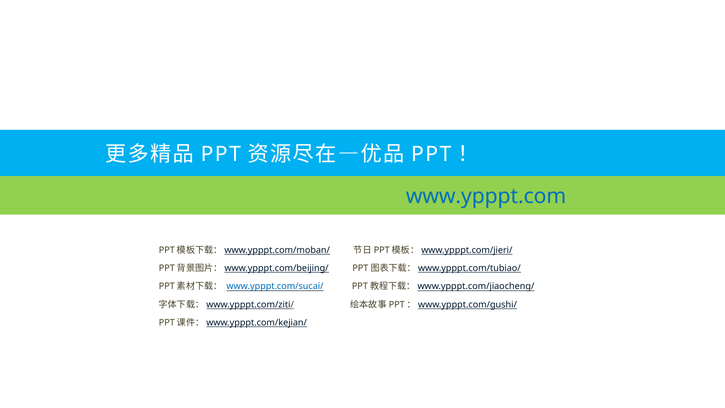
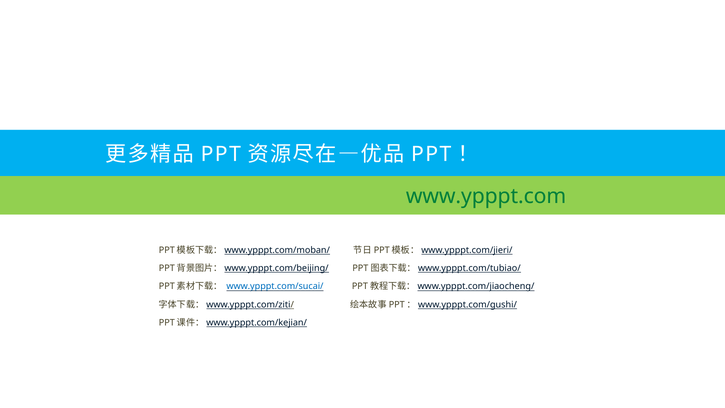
www.ypppt.com colour: blue -> green (486, 196)
